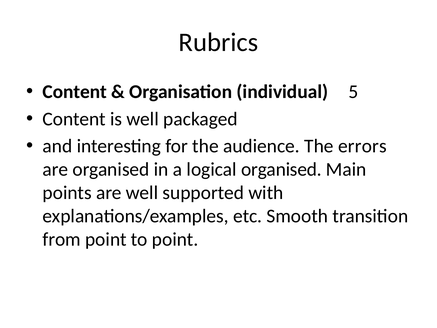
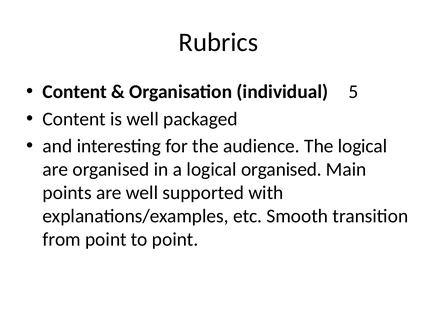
The errors: errors -> logical (363, 146)
